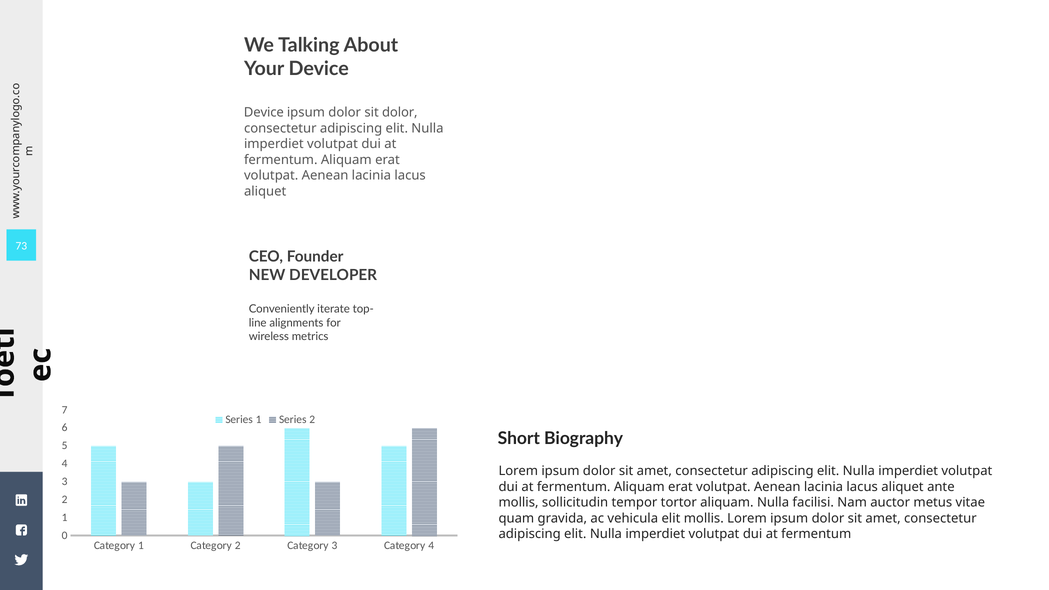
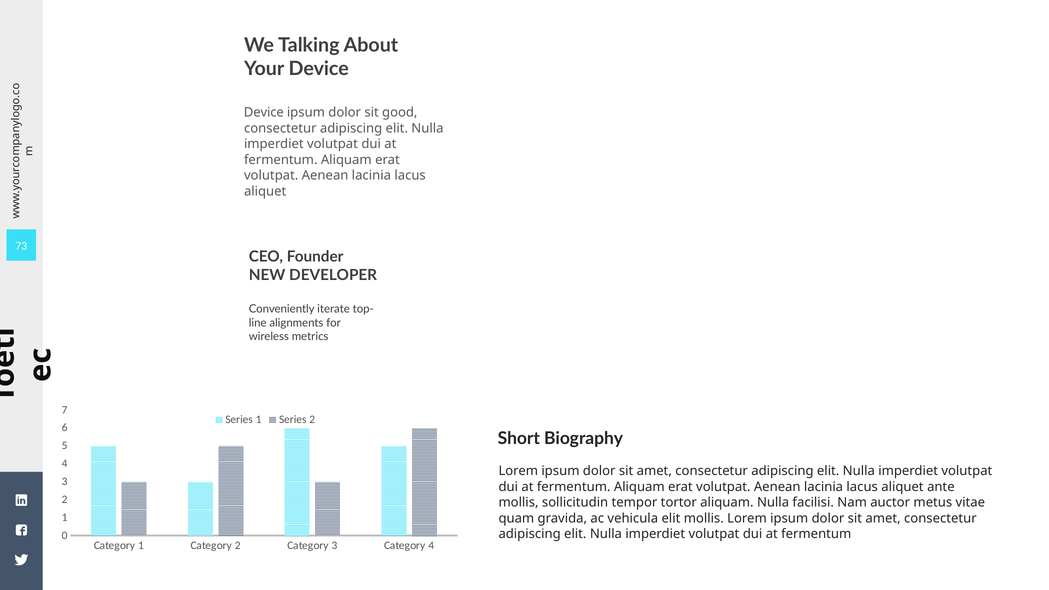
sit dolor: dolor -> good (400, 113)
